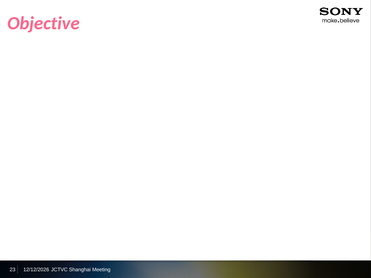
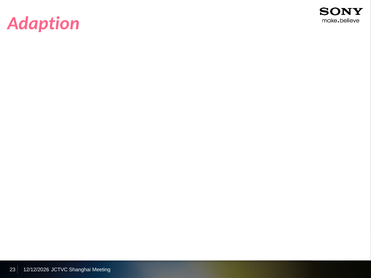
Objective: Objective -> Adaption (43, 23)
